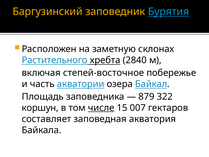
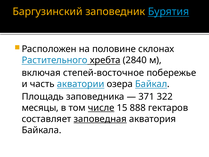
заметную: заметную -> половине (114, 49)
879: 879 -> 371 (146, 96)
коршун: коршун -> месяцы (40, 108)
007: 007 -> 888 (138, 108)
заповедная underline: none -> present (100, 119)
